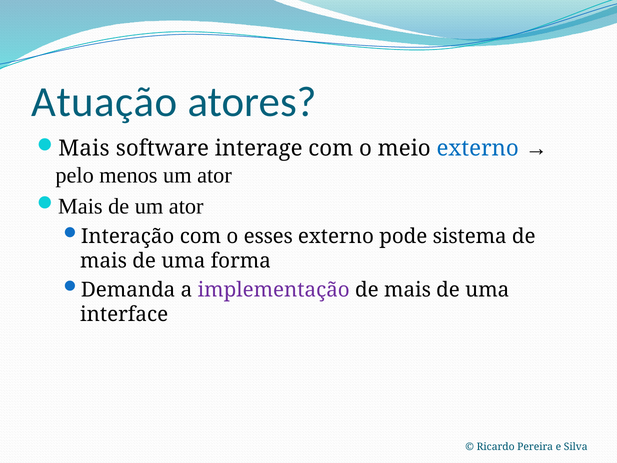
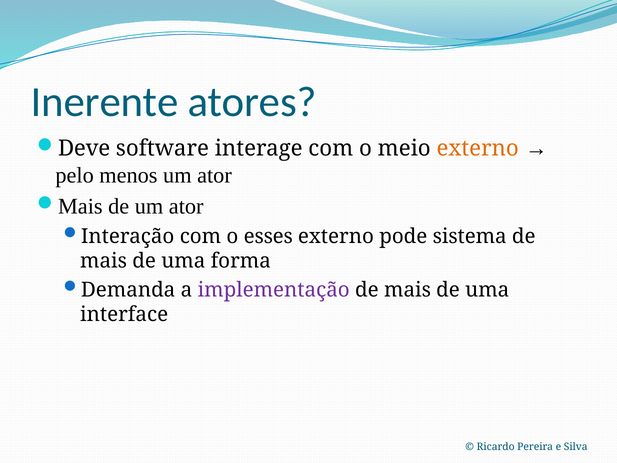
Atuação: Atuação -> Inerente (105, 102)
Mais: Mais -> Deve (84, 149)
externo colour: blue -> orange (478, 149)
